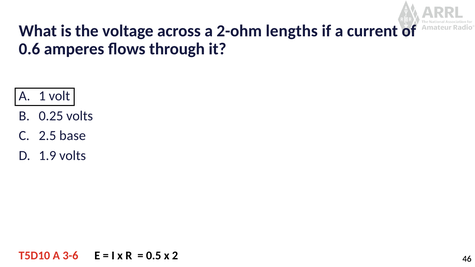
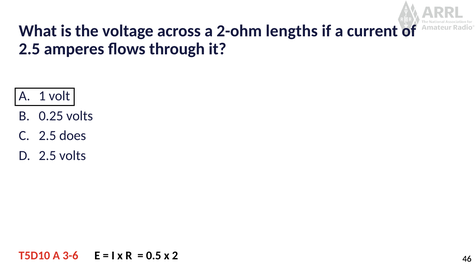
0.6: 0.6 -> 2.5 (29, 49)
base: base -> does (73, 136)
1.9: 1.9 -> 2.5 (47, 156)
